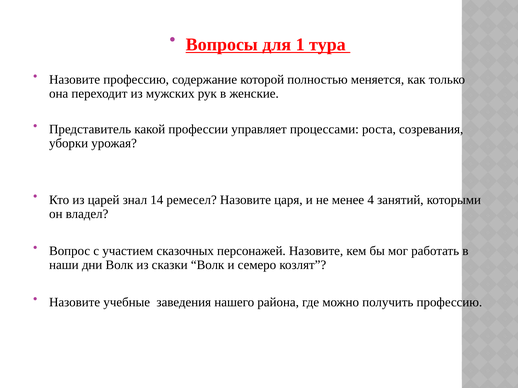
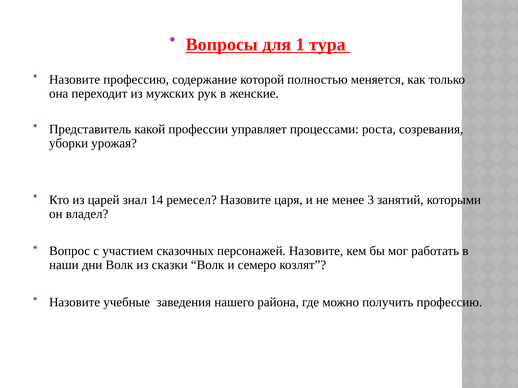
4: 4 -> 3 (371, 200)
